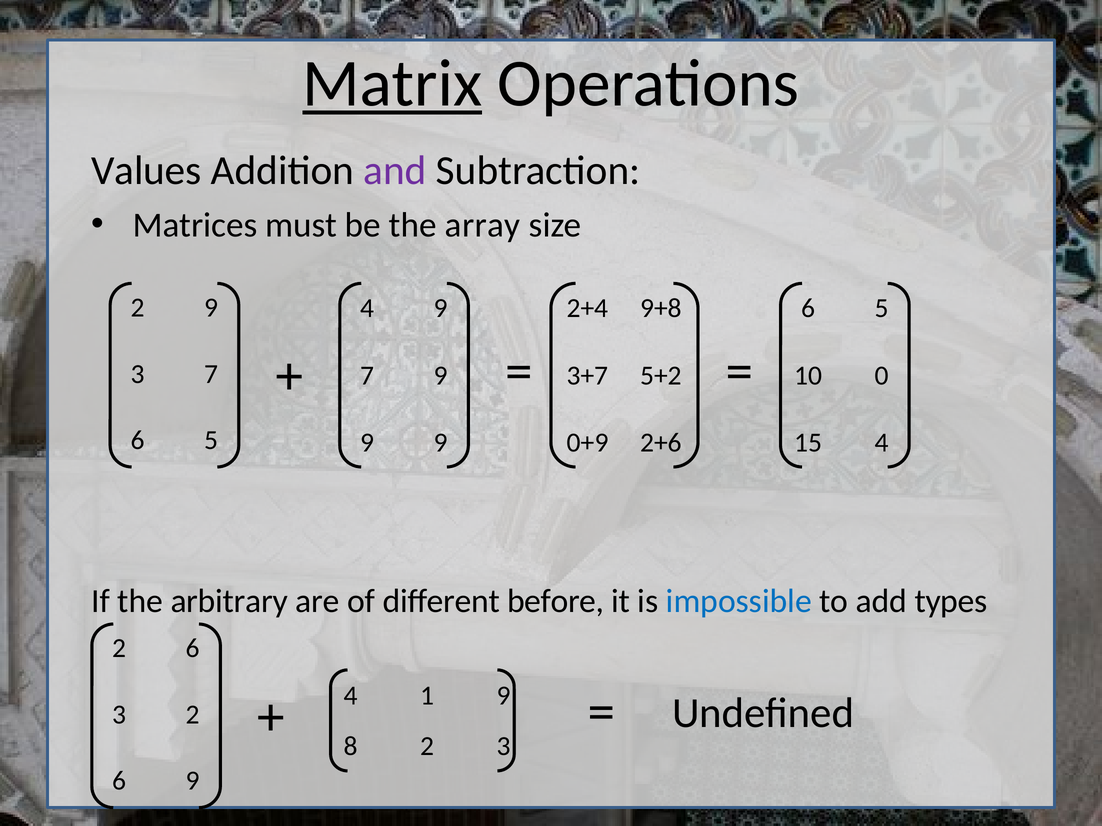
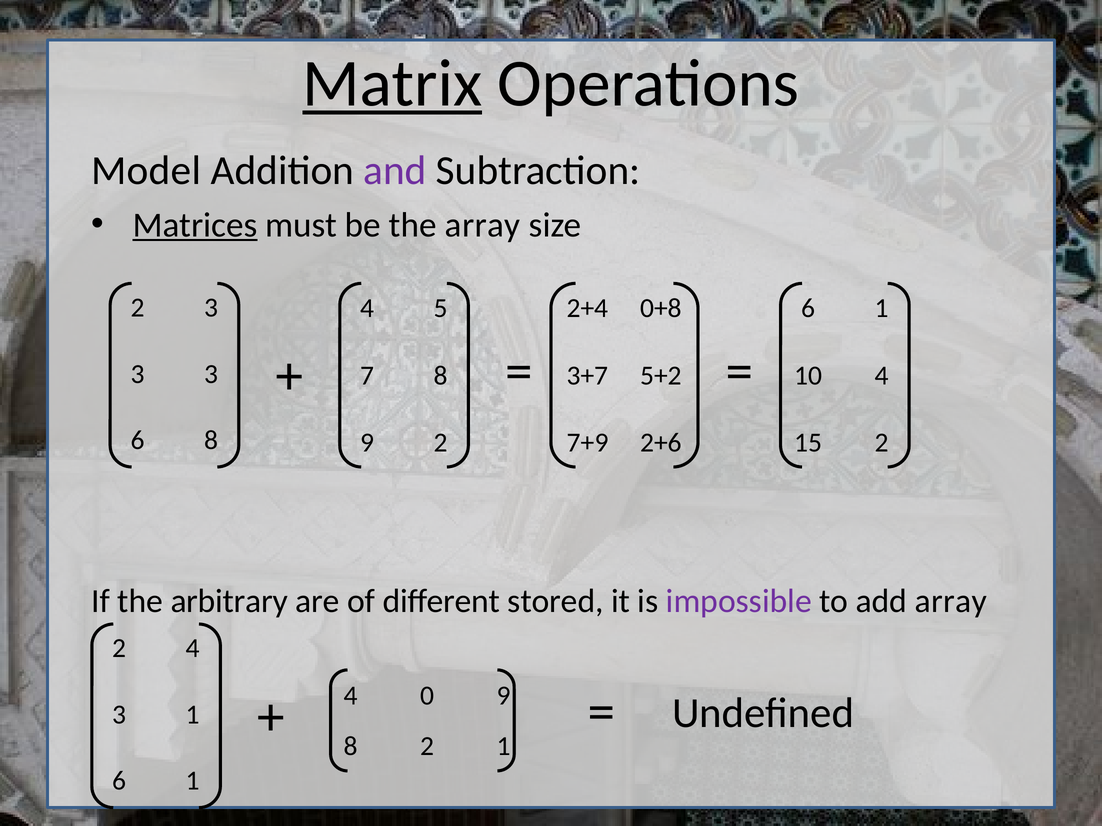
Values: Values -> Model (146, 171)
Matrices underline: none -> present (195, 225)
2 9: 9 -> 3 (211, 308)
4 9: 9 -> 5 (441, 308)
9+8: 9+8 -> 0+8 (661, 308)
5: 5 -> 1 (882, 308)
7: 7 -> 3 (211, 374)
7 9: 9 -> 8 (441, 376)
10 0: 0 -> 4 (882, 376)
5: 5 -> 8 (211, 440)
9: 9 -> 2 (441, 443)
0+9: 0+9 -> 7+9 (588, 443)
15 4: 4 -> 2 (882, 443)
before: before -> stored (556, 602)
impossible colour: blue -> purple (739, 602)
add types: types -> array (951, 602)
6: 6 -> 4 (193, 649)
1: 1 -> 0 (427, 696)
3 2: 2 -> 1 (193, 715)
2 3: 3 -> 1 (503, 746)
9: 9 -> 1 (193, 781)
